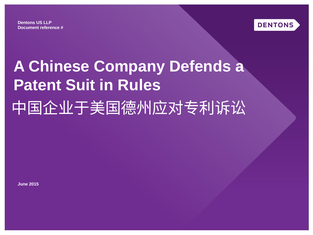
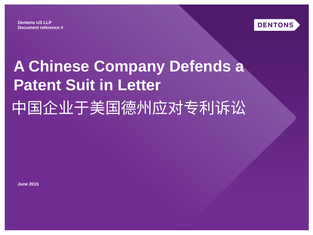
Rules: Rules -> Letter (139, 85)
